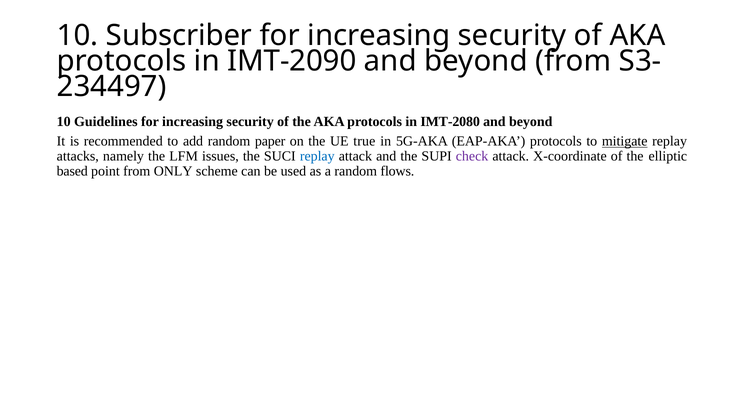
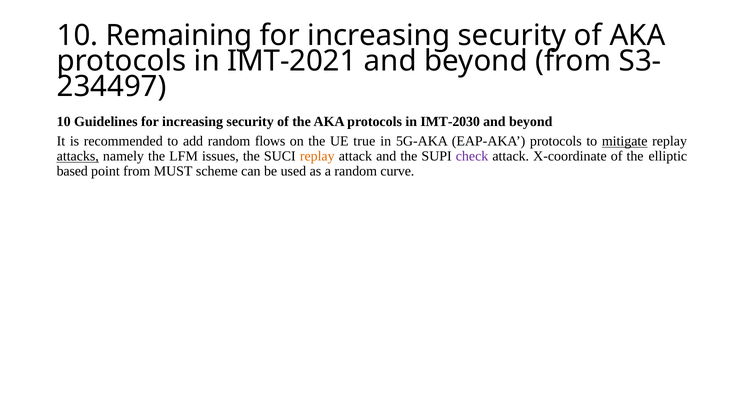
Subscriber: Subscriber -> Remaining (179, 36)
IMT-2090: IMT-2090 -> IMT-2021 (292, 61)
IMT-2080: IMT-2080 -> IMT-2030 (450, 122)
paper: paper -> flows (270, 141)
attacks underline: none -> present (78, 156)
replay colour: blue -> orange (317, 156)
ONLY: ONLY -> MUST (173, 172)
flows: flows -> curve (397, 172)
